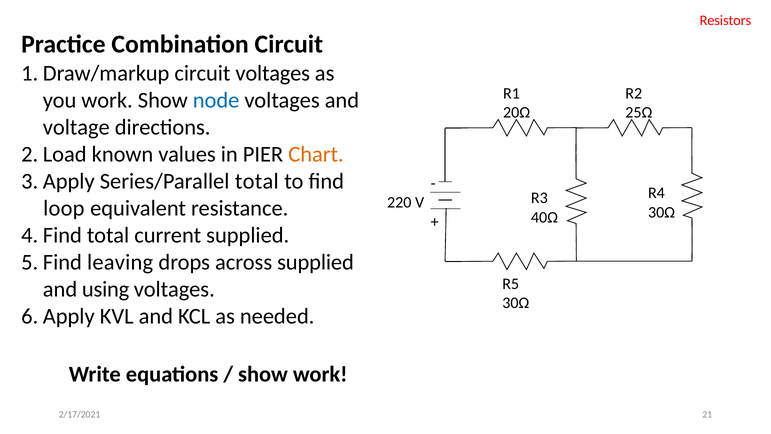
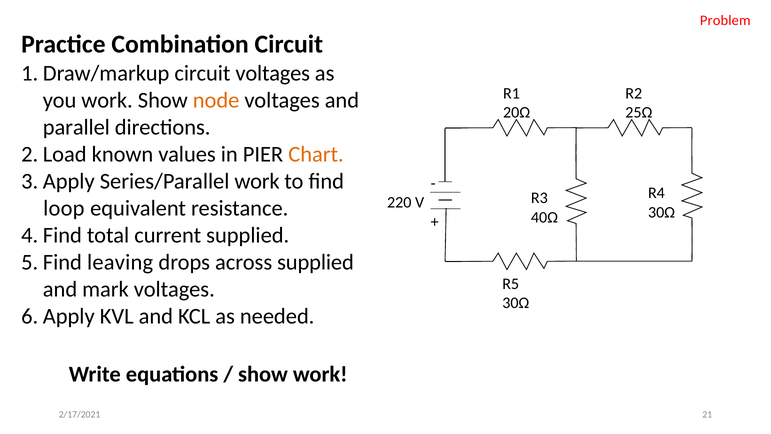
Resistors: Resistors -> Problem (725, 21)
node colour: blue -> orange (216, 100)
voltage: voltage -> parallel (76, 127)
Series/Parallel total: total -> work (257, 181)
using: using -> mark (106, 289)
